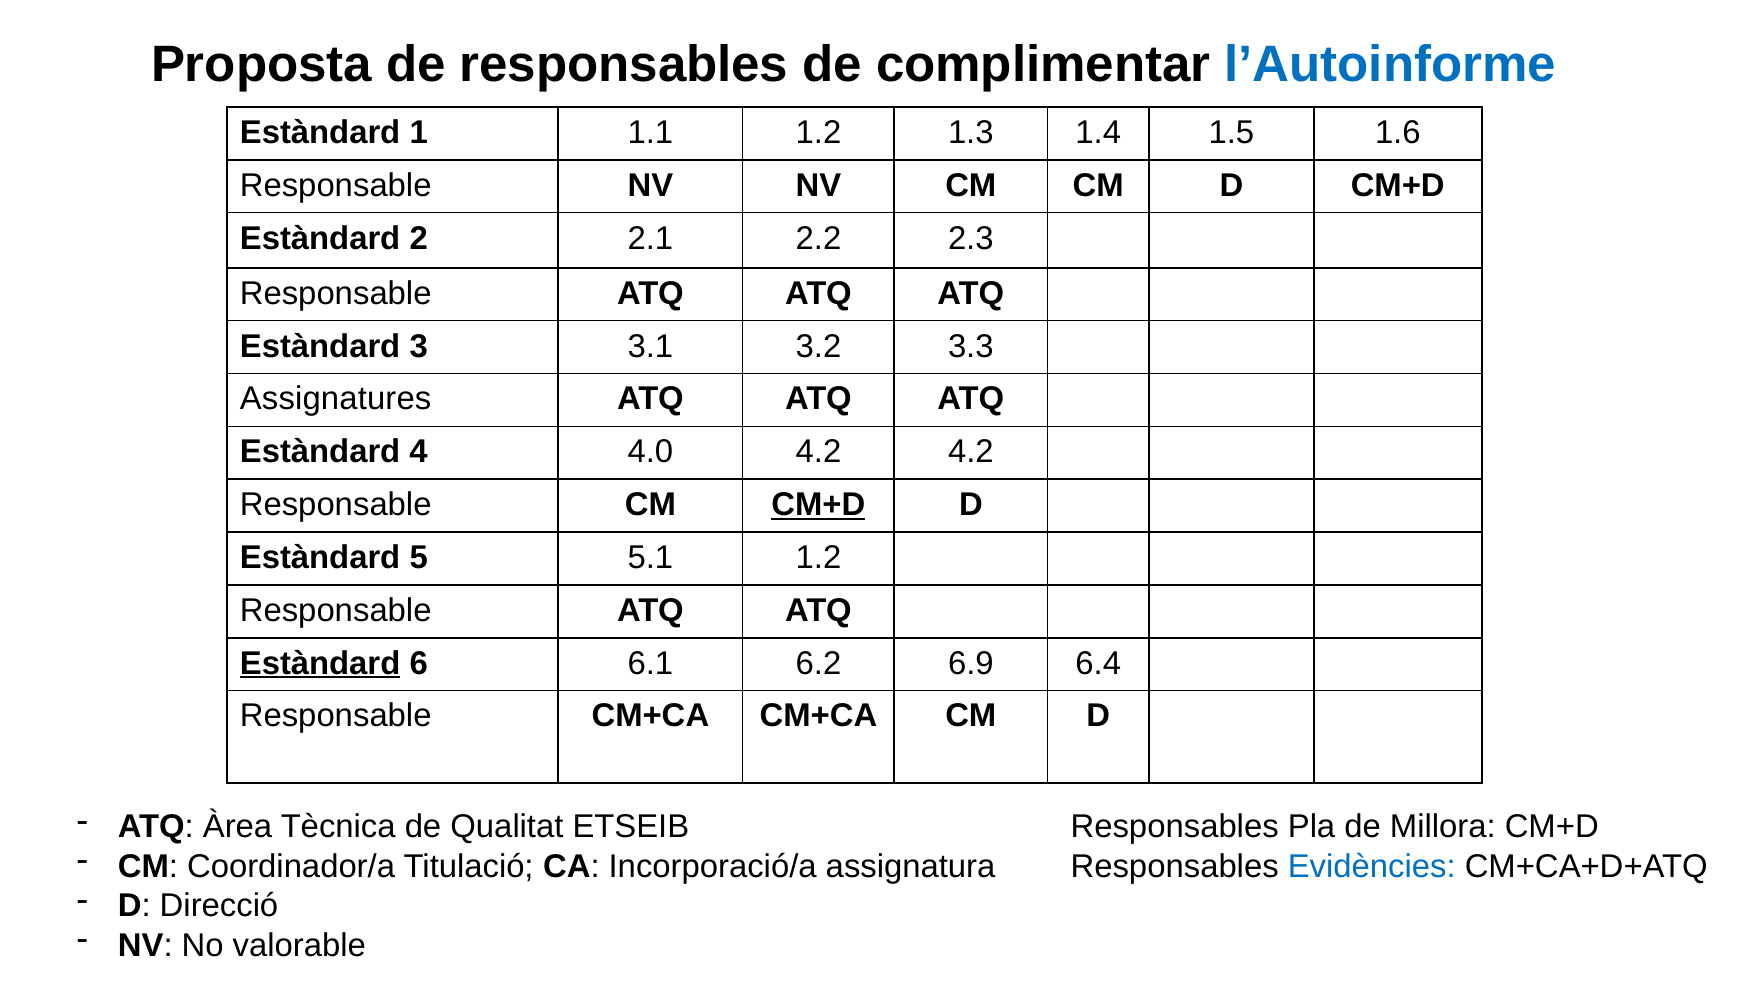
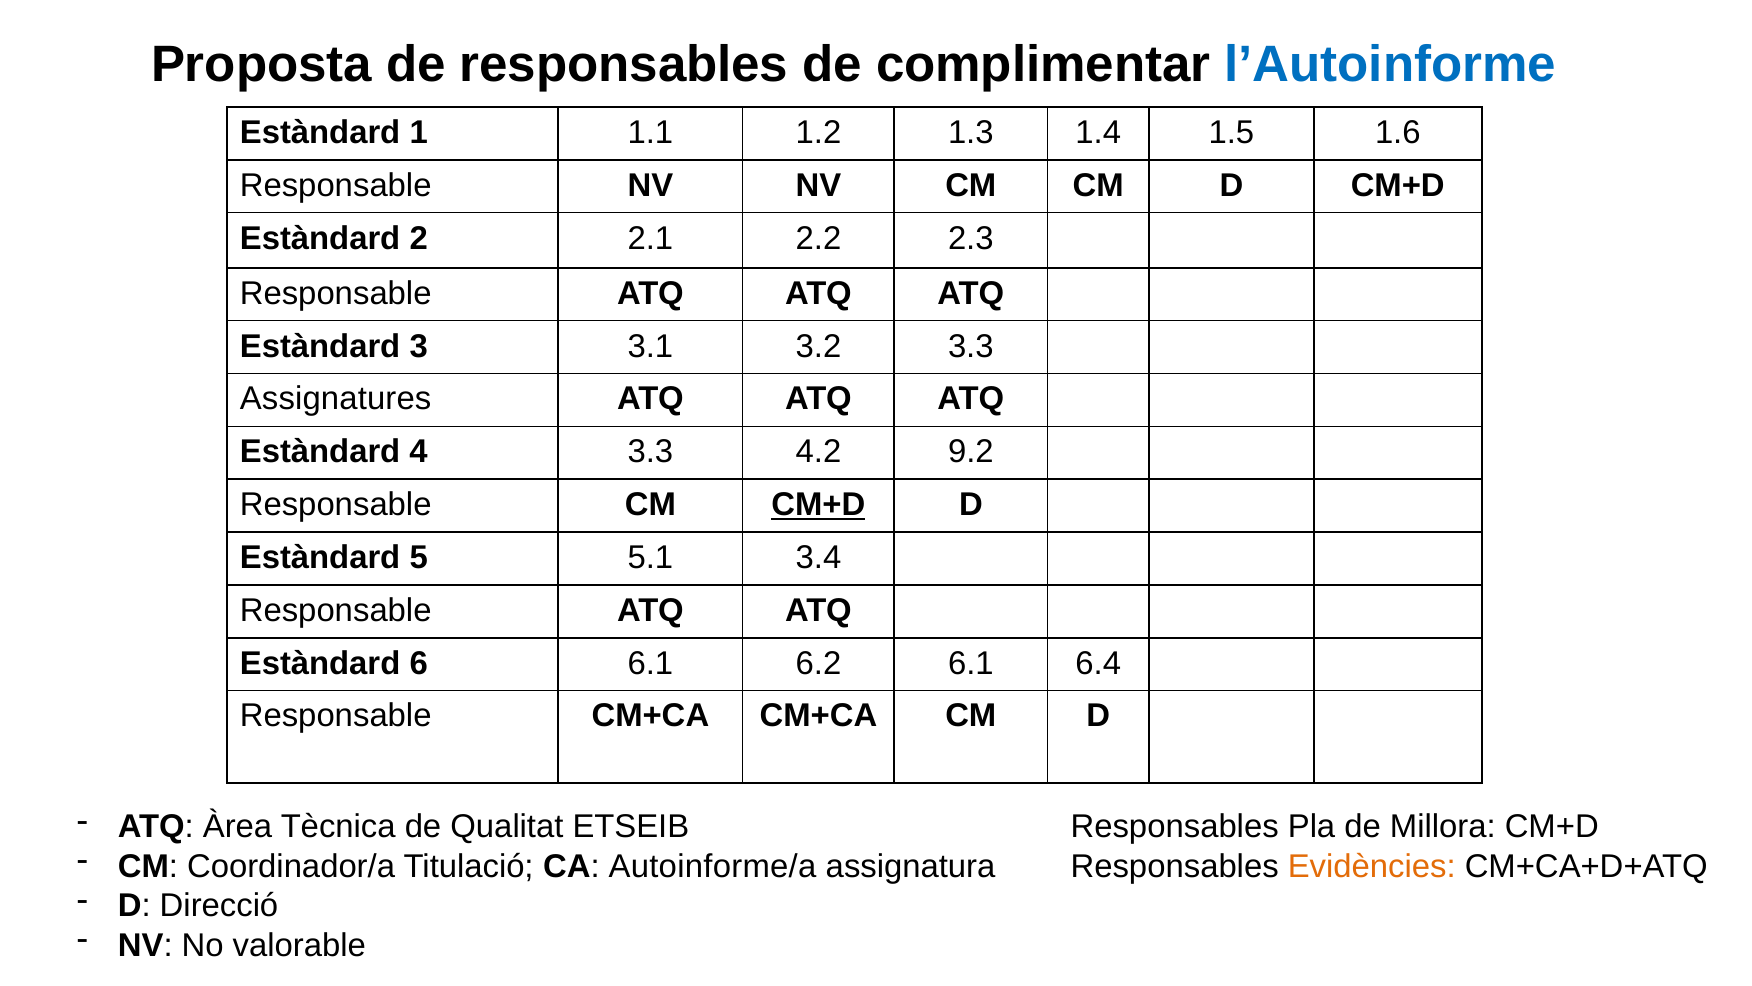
4 4.0: 4.0 -> 3.3 (650, 452)
4.2 4.2: 4.2 -> 9.2 (971, 452)
5.1 1.2: 1.2 -> 3.4 (818, 557)
Estàndard underline: present -> none (320, 663)
6.2 6.9: 6.9 -> 6.1 (971, 663)
Incorporació/a: Incorporació/a -> Autoinforme/a (712, 866)
Evidències colour: blue -> orange (1372, 866)
